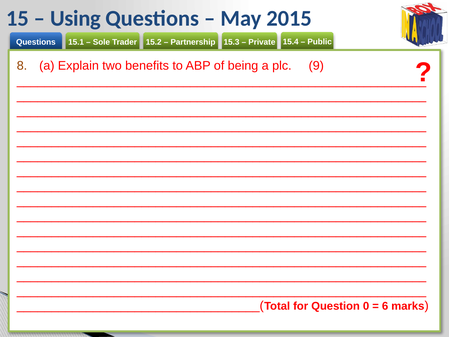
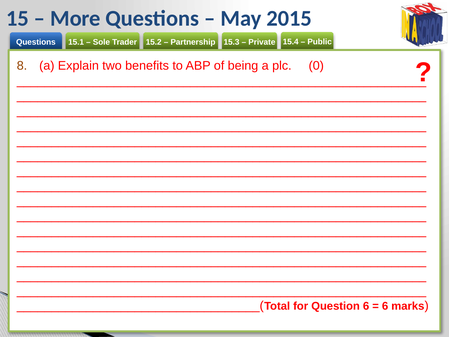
Using: Using -> More (75, 19)
9: 9 -> 0 (316, 66)
Question 0: 0 -> 6 (366, 306)
